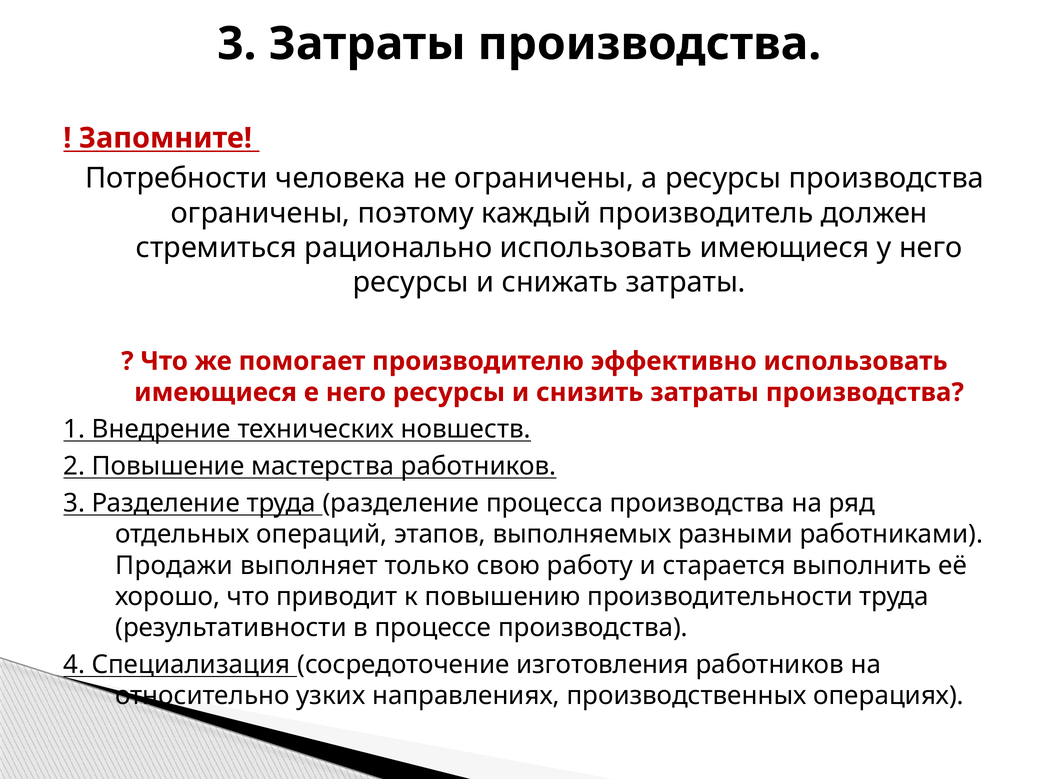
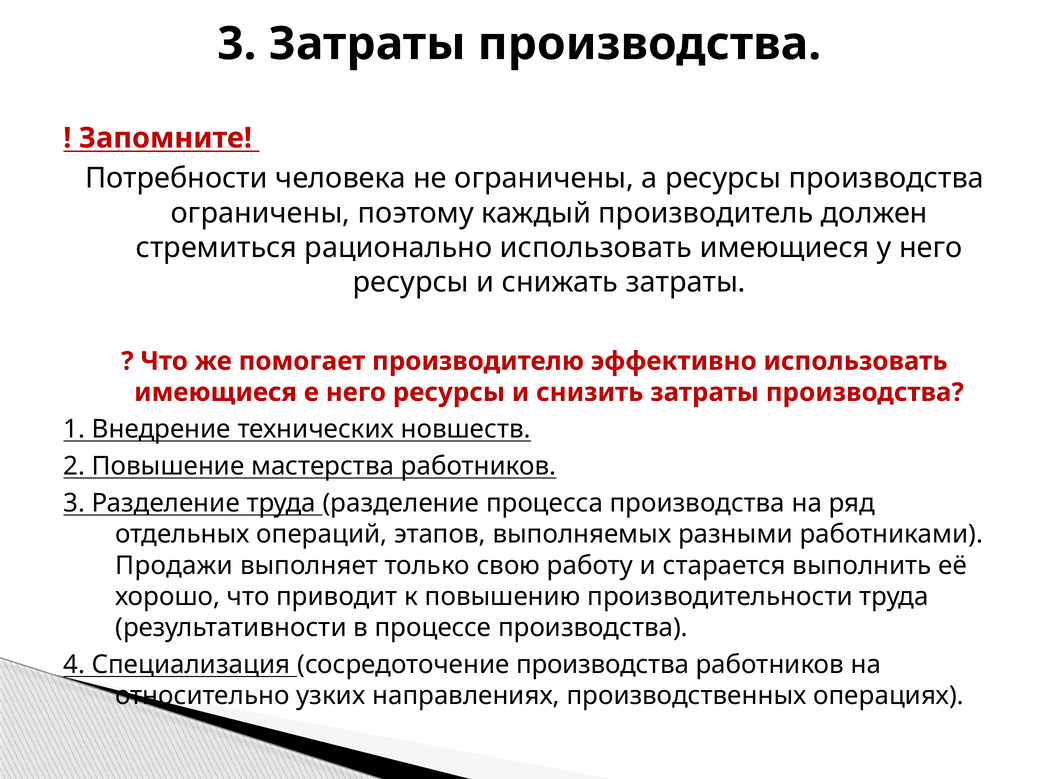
сосредоточение изготовления: изготовления -> производства (603, 665)
